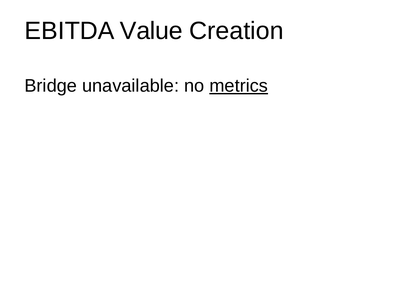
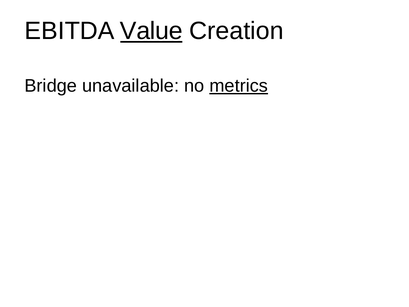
Value underline: none -> present (151, 31)
